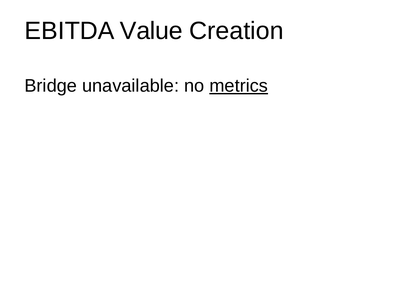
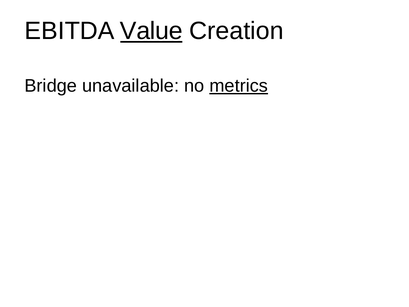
Value underline: none -> present (151, 31)
